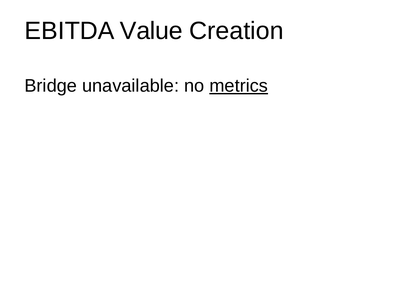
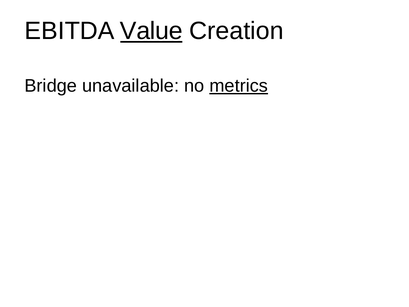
Value underline: none -> present (151, 31)
